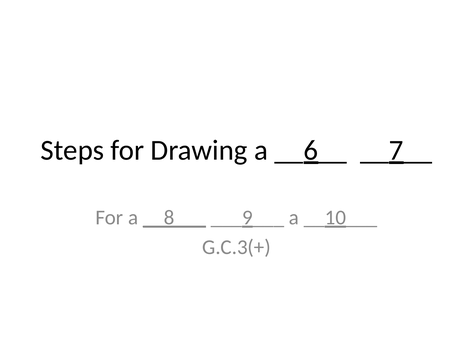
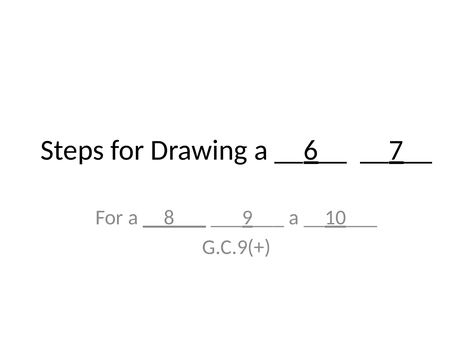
G.C.3(+: G.C.3(+ -> G.C.9(+ (236, 247)
